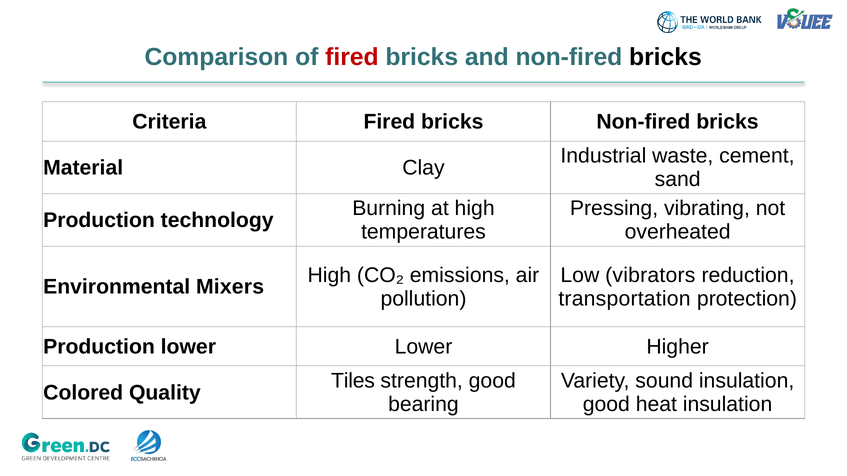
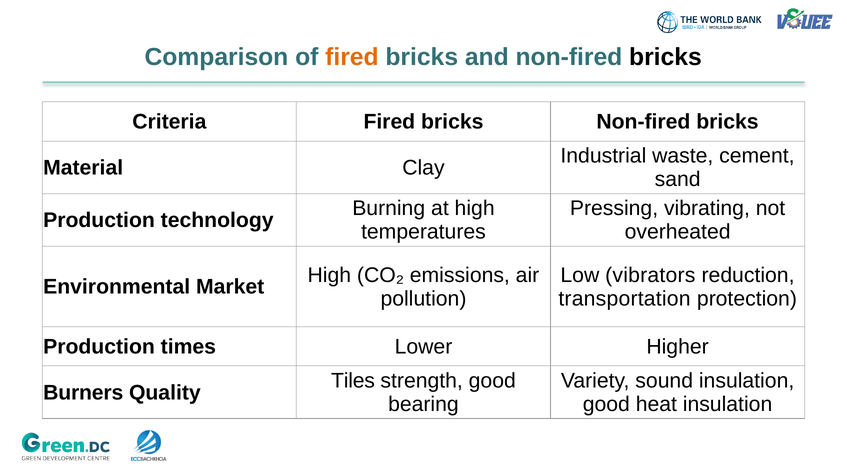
fired colour: red -> orange (352, 57)
Mixers: Mixers -> Market (230, 287)
Production lower: lower -> times (188, 347)
Colored: Colored -> Burners (83, 393)
